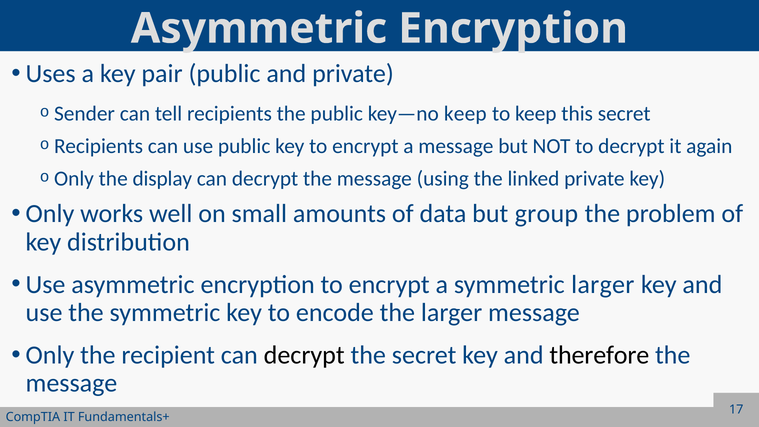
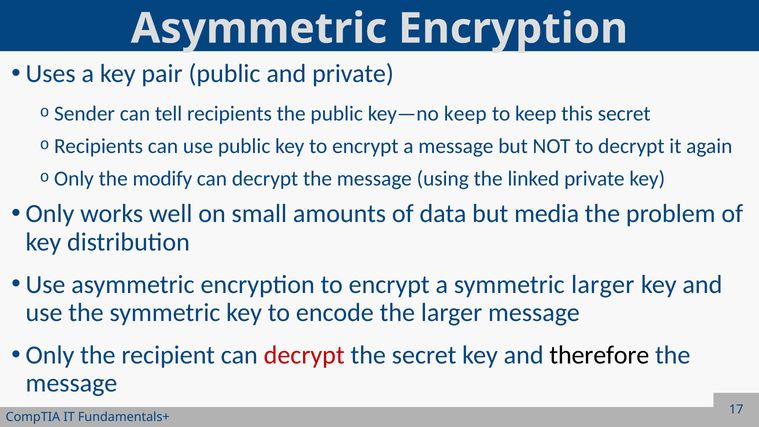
display: display -> modify (162, 179)
group: group -> media (547, 214)
decrypt colour: black -> red (304, 355)
